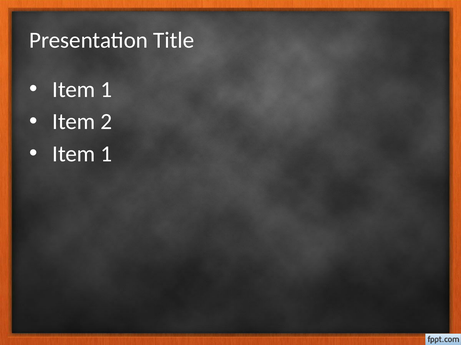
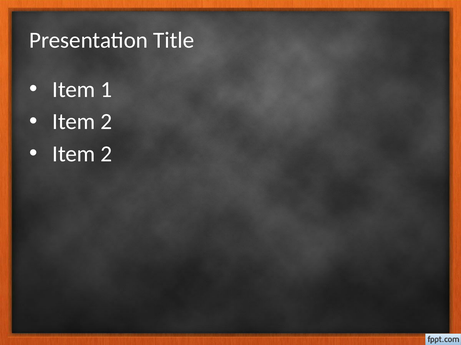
1: 1 -> 2 (106, 154)
